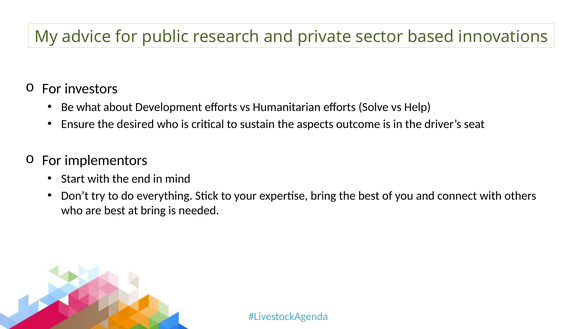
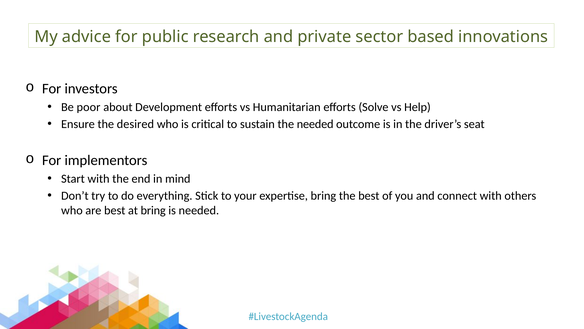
what: what -> poor (89, 107)
the aspects: aspects -> needed (315, 124)
